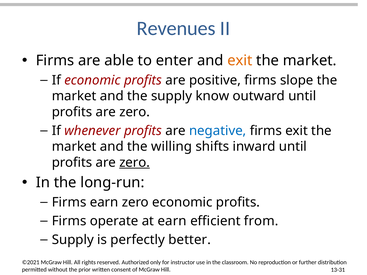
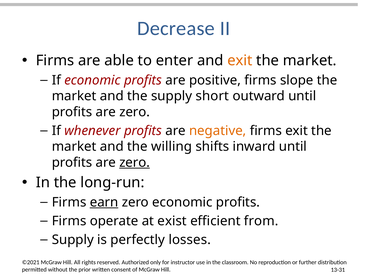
Revenues: Revenues -> Decrease (176, 28)
know: know -> short (212, 96)
negative colour: blue -> orange (218, 131)
earn underline: none -> present (104, 202)
at earn: earn -> exist (172, 221)
better: better -> losses (190, 240)
